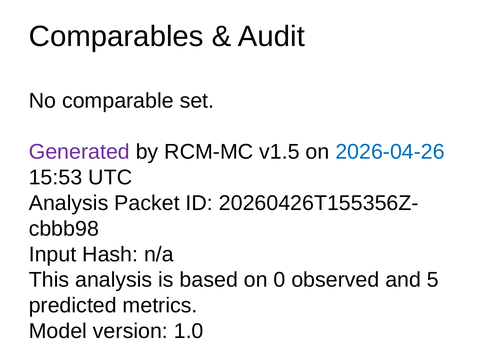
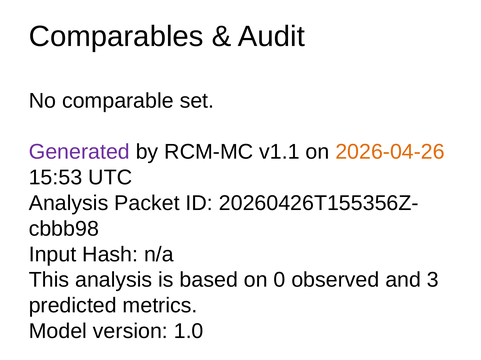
v1.5: v1.5 -> v1.1 (279, 152)
2026-04-26 colour: blue -> orange (390, 152)
5: 5 -> 3 (433, 280)
